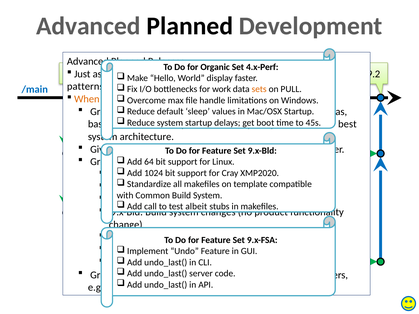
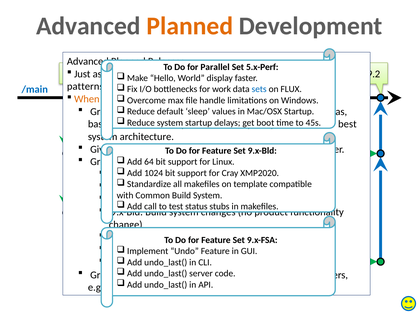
Planned colour: black -> orange (190, 26)
Organic: Organic -> Parallel (215, 67)
4.x-Perf: 4.x-Perf -> 5.x-Perf (262, 67)
sets colour: orange -> blue (259, 89)
PULL: PULL -> FLUX (291, 89)
albeit: albeit -> status (196, 207)
